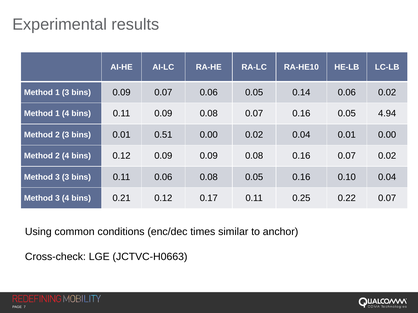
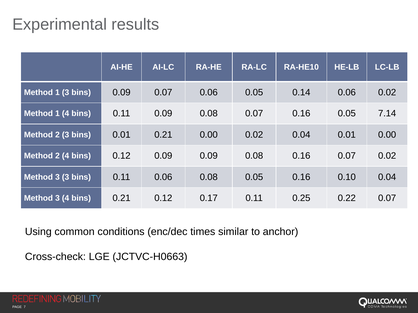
4.94: 4.94 -> 7.14 (387, 114)
0.01 0.51: 0.51 -> 0.21 (163, 135)
